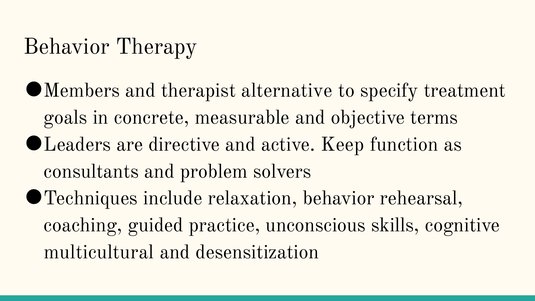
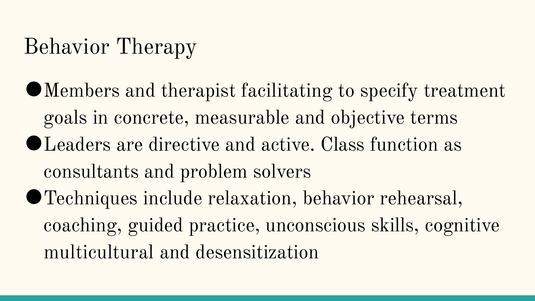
alternative: alternative -> facilitating (287, 90)
Keep: Keep -> Class (343, 144)
